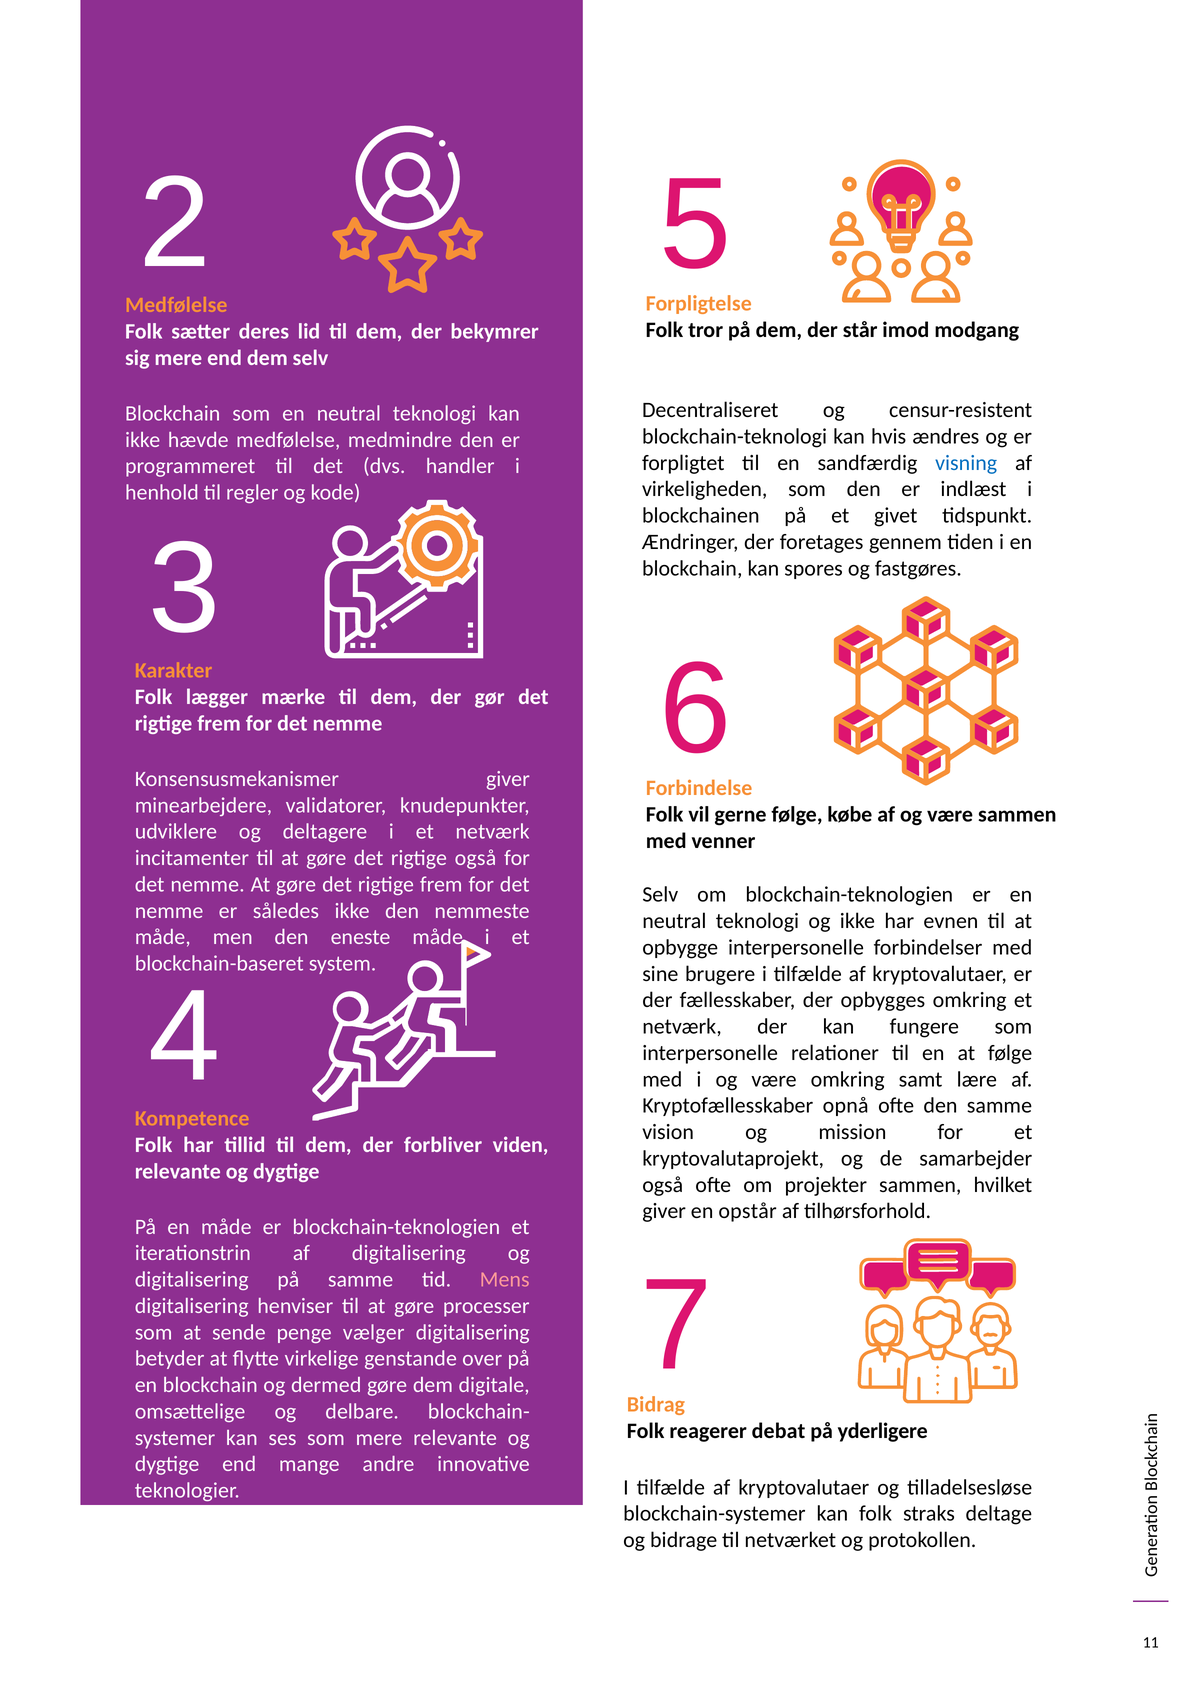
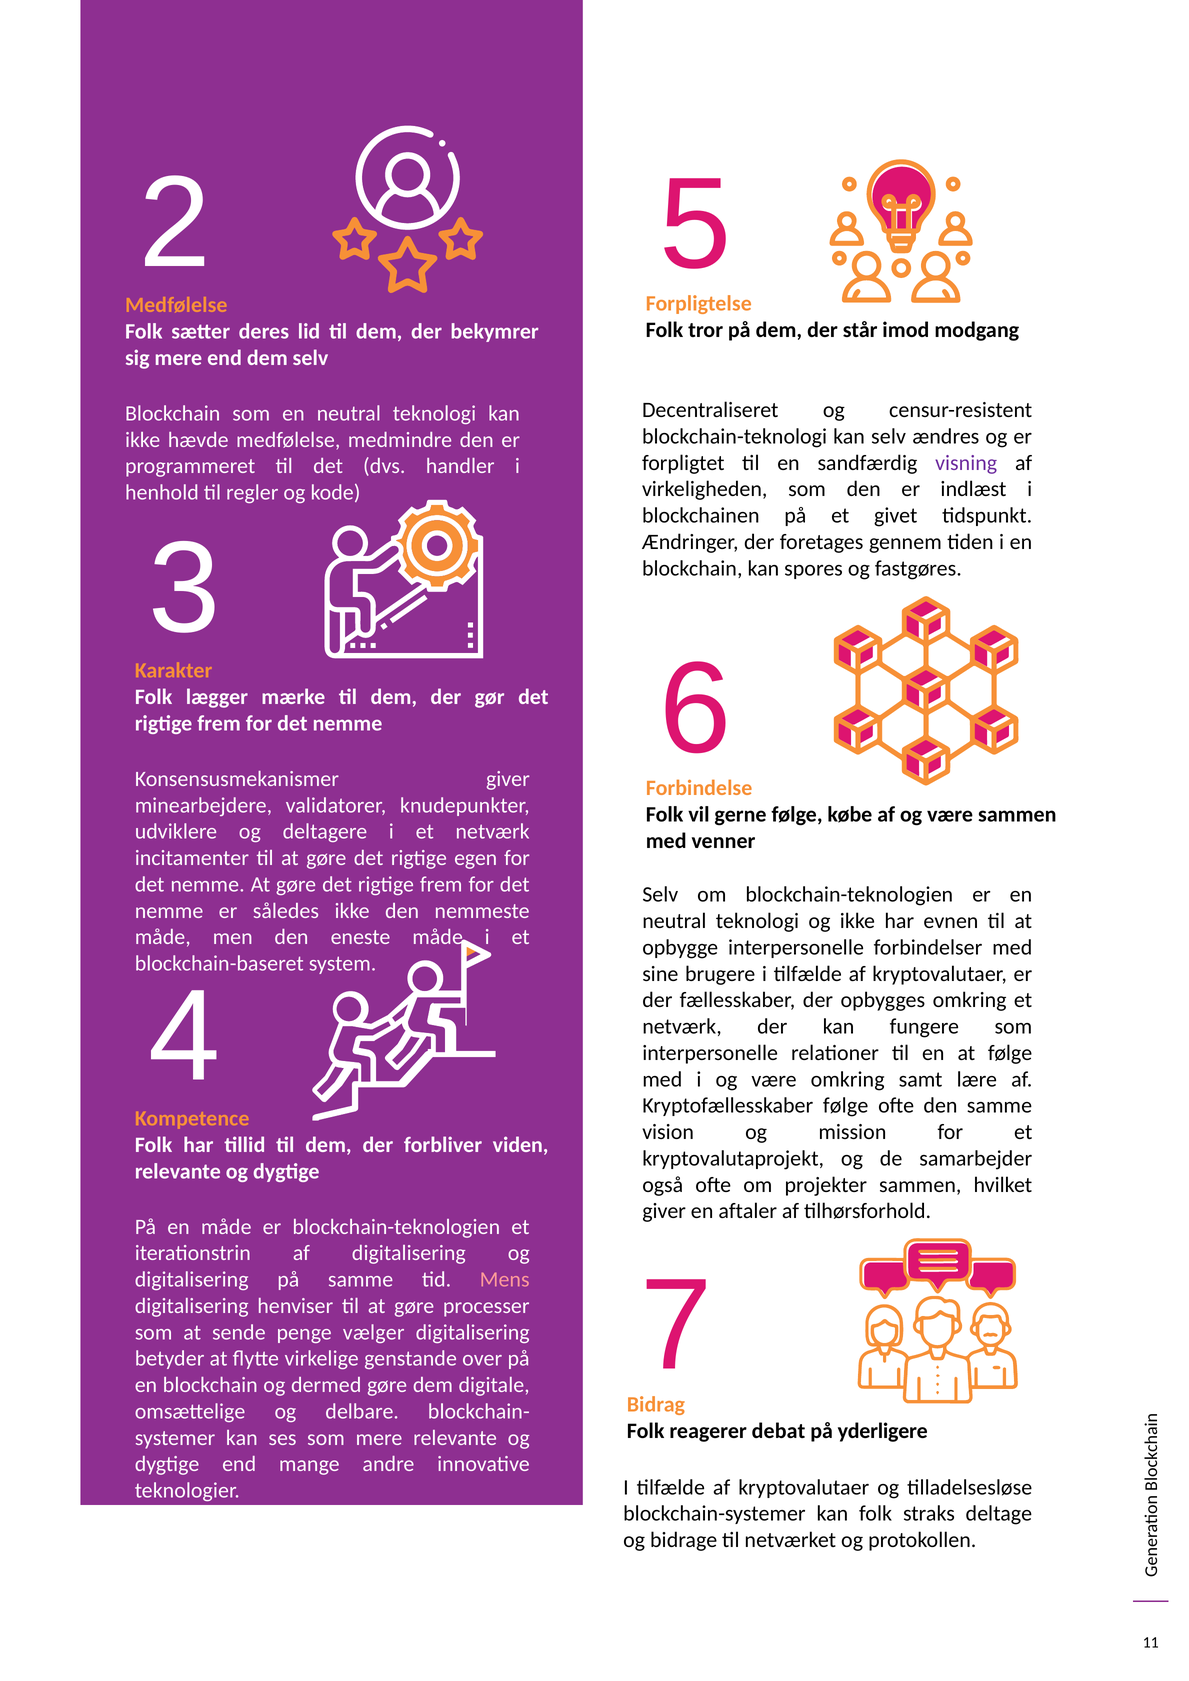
kan hvis: hvis -> selv (889, 437)
visning colour: blue -> purple (966, 463)
rigtige også: også -> egen (476, 858)
Kryptofællesskaber opnå: opnå -> følge (846, 1106)
opstår: opstår -> aftaler (748, 1212)
